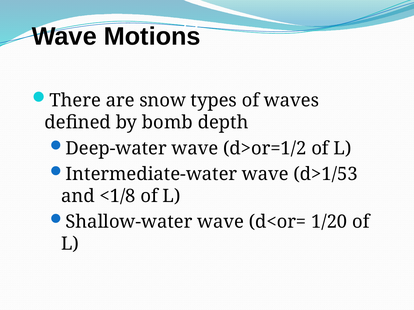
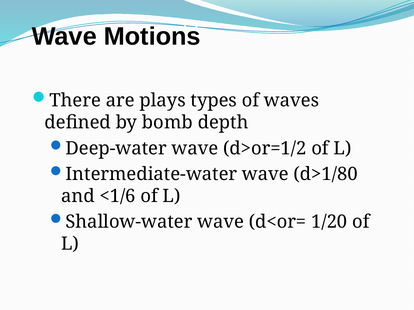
snow: snow -> plays (163, 101)
d>1/53: d>1/53 -> d>1/80 (326, 174)
<1/8: <1/8 -> <1/6 (118, 196)
